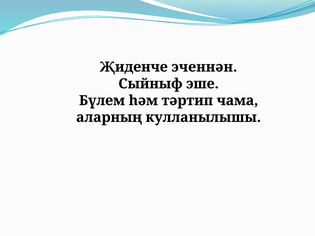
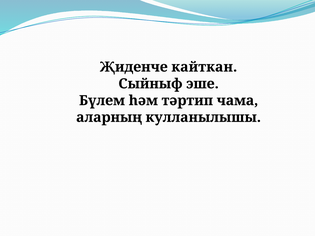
эченнән: эченнән -> кайткан (204, 67)
